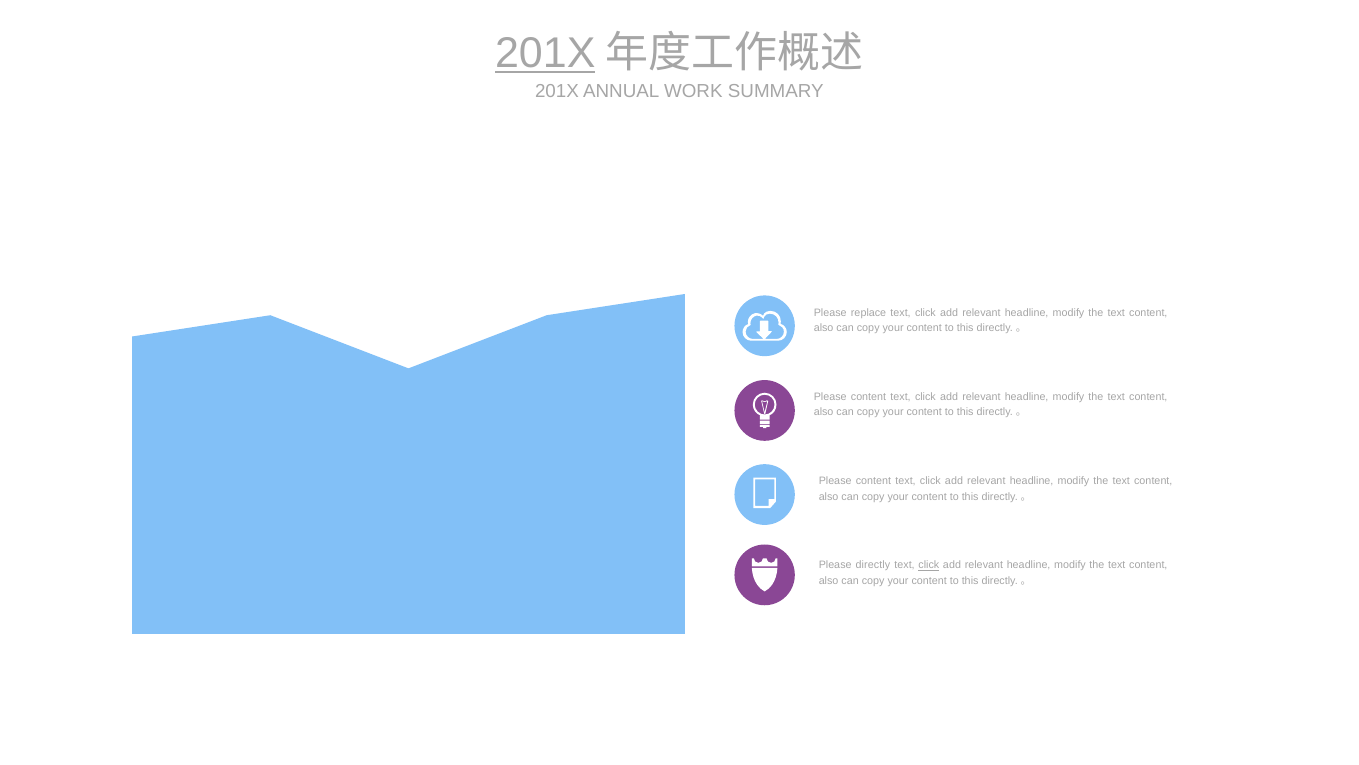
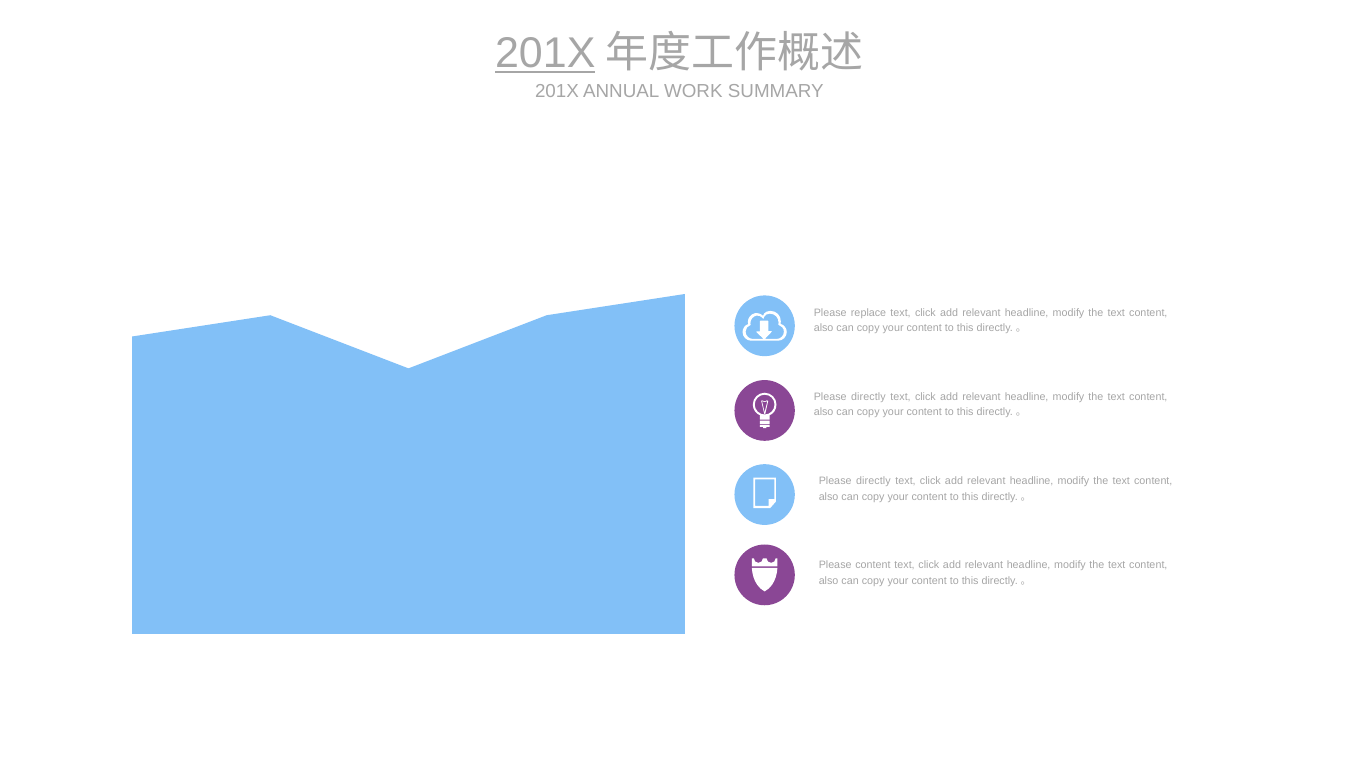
content: content -> directly (868, 397)
content: content -> directly (873, 481)
Please directly: directly -> content (873, 565)
click underline: present -> none (929, 565)
